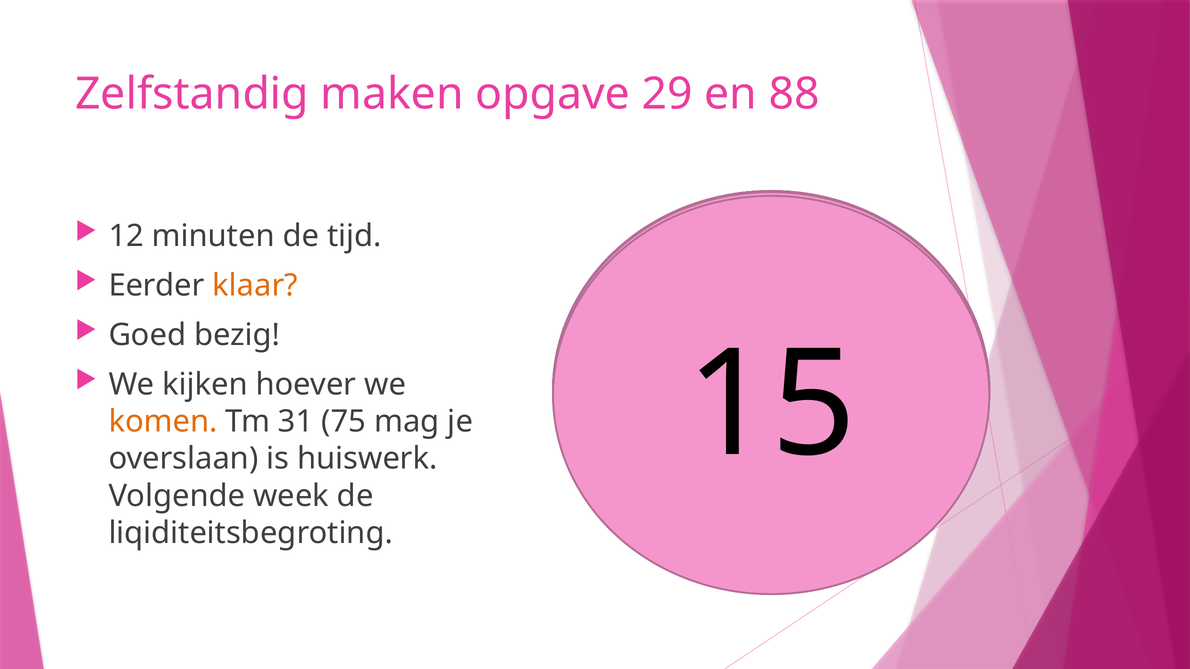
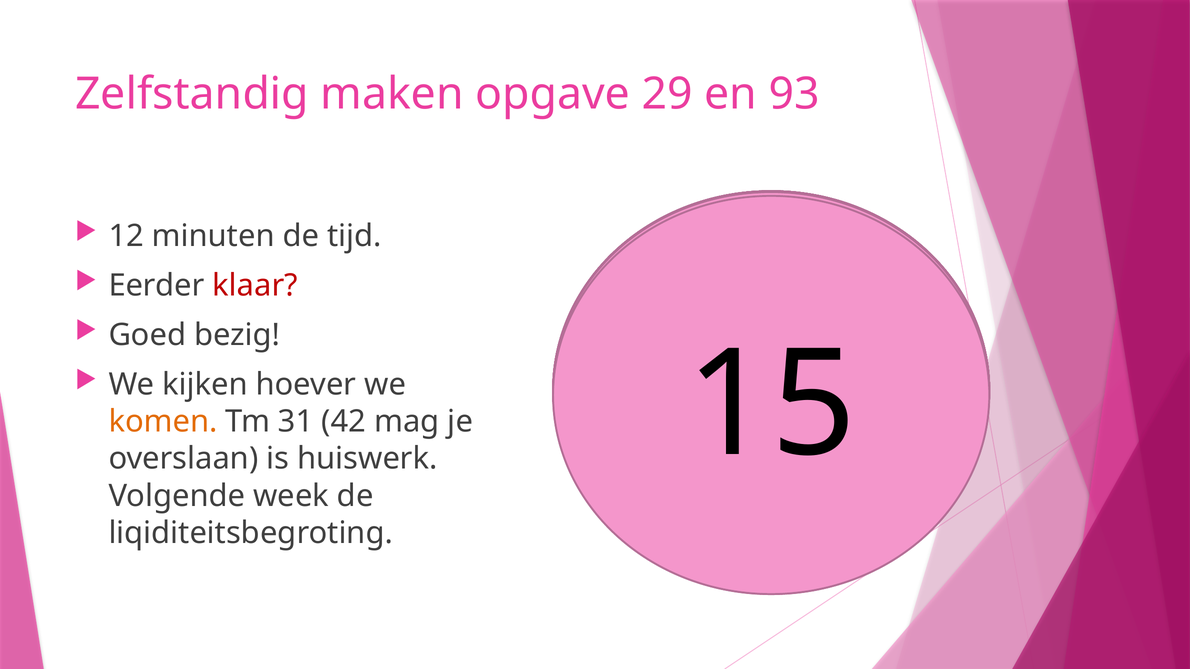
88: 88 -> 93 (794, 94)
klaar colour: orange -> red (255, 286)
75: 75 -> 42 (344, 422)
